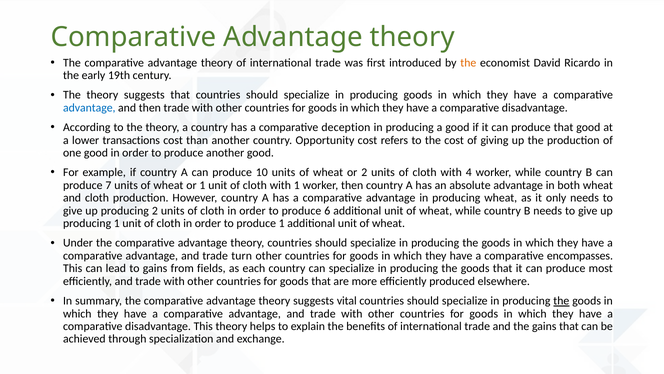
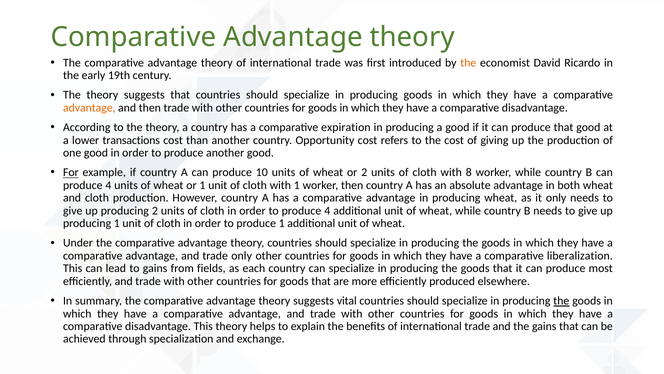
advantage colour: blue -> orange (89, 108)
deception: deception -> expiration (346, 127)
For underline: none -> present (71, 172)
4: 4 -> 8 (469, 172)
7: 7 -> 4 (108, 185)
to produce 6: 6 -> 4 (327, 210)
trade turn: turn -> only (242, 255)
encompasses: encompasses -> liberalization (580, 255)
